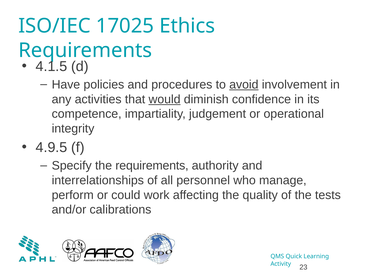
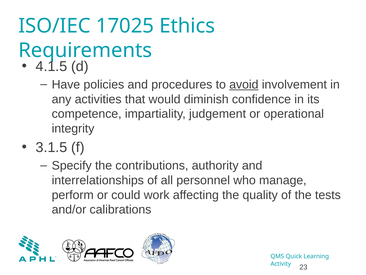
would underline: present -> none (165, 99)
4.9.5: 4.9.5 -> 3.1.5 (51, 147)
the requirements: requirements -> contributions (152, 165)
